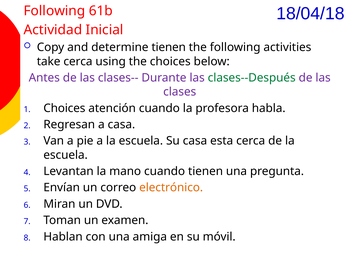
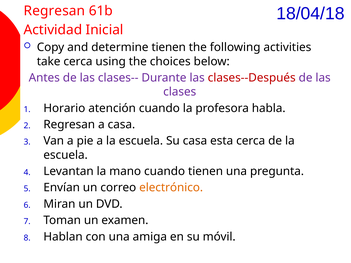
Following: Following -> Regresan (54, 11)
clases--Después colour: green -> red (252, 78)
Choices: Choices -> Horario (64, 108)
